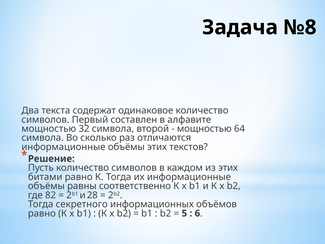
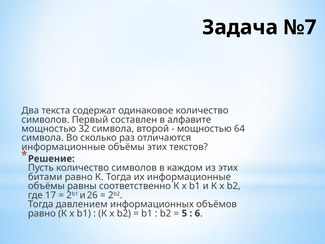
№8: №8 -> №7 (300, 27)
82: 82 -> 17 (51, 195)
28: 28 -> 26 (92, 195)
секретного: секретного -> давлением (82, 204)
